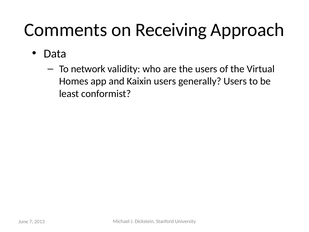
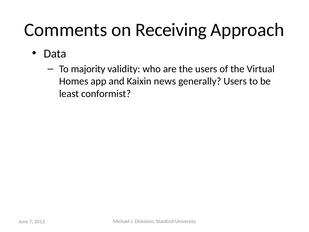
network: network -> majority (88, 69)
Kaixin users: users -> news (165, 81)
